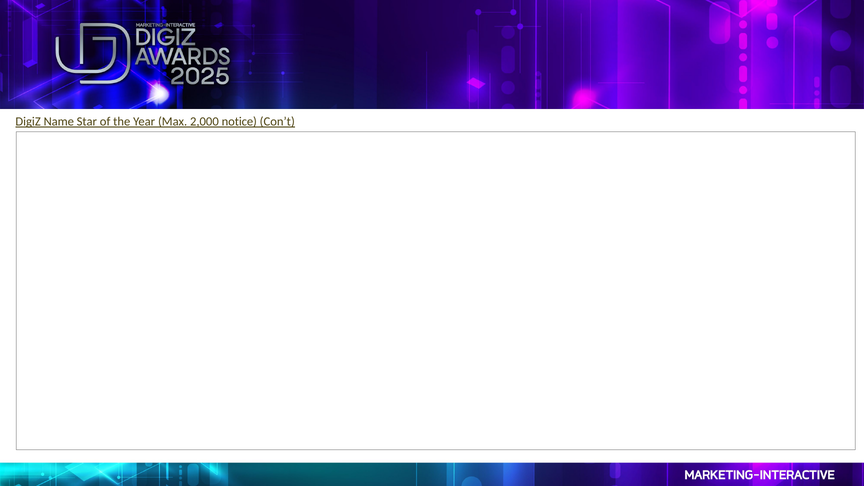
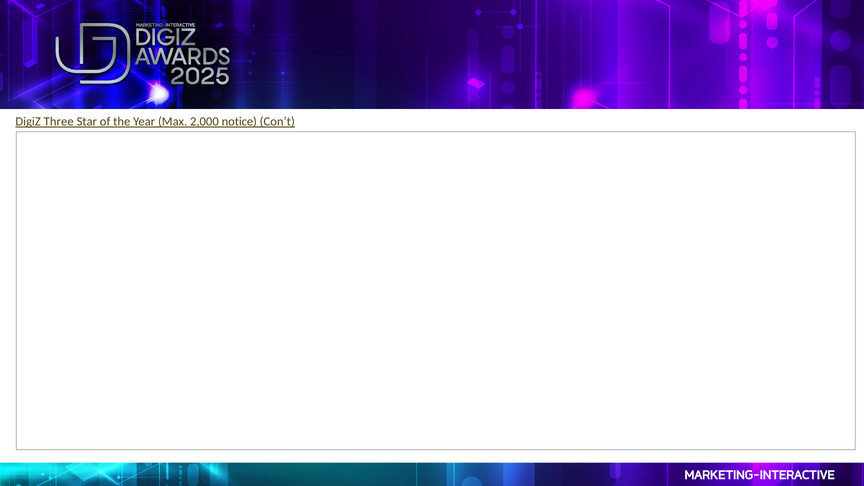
Name: Name -> Three (59, 122)
